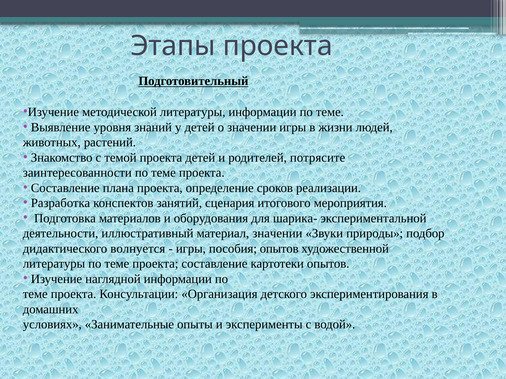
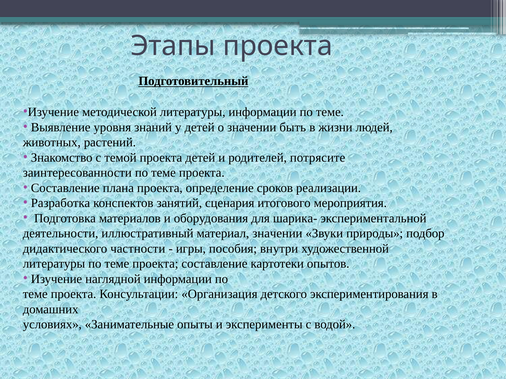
значении игры: игры -> быть (293, 127)
волнуется: волнуется -> частности (138, 249)
пособия опытов: опытов -> внутри (279, 249)
